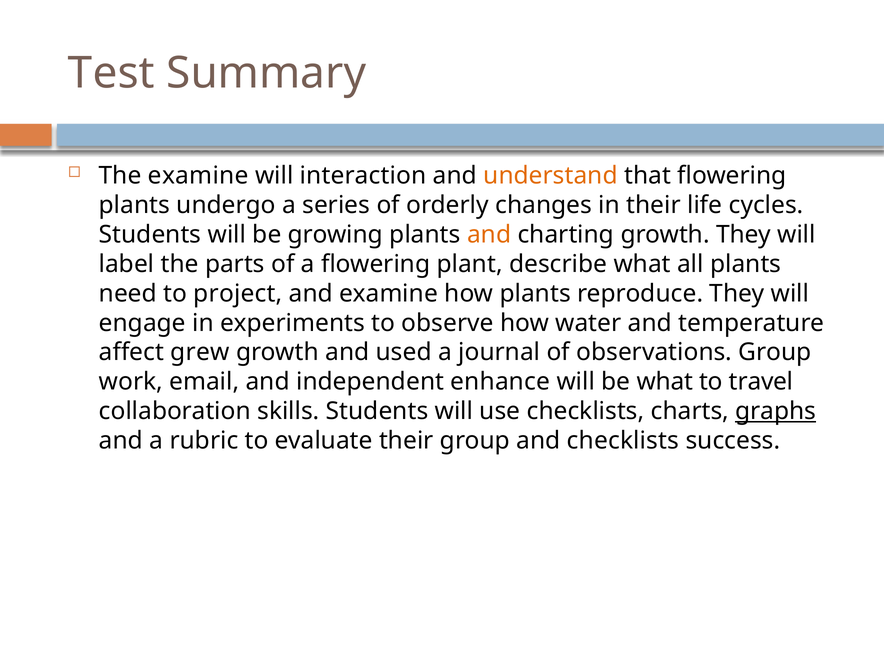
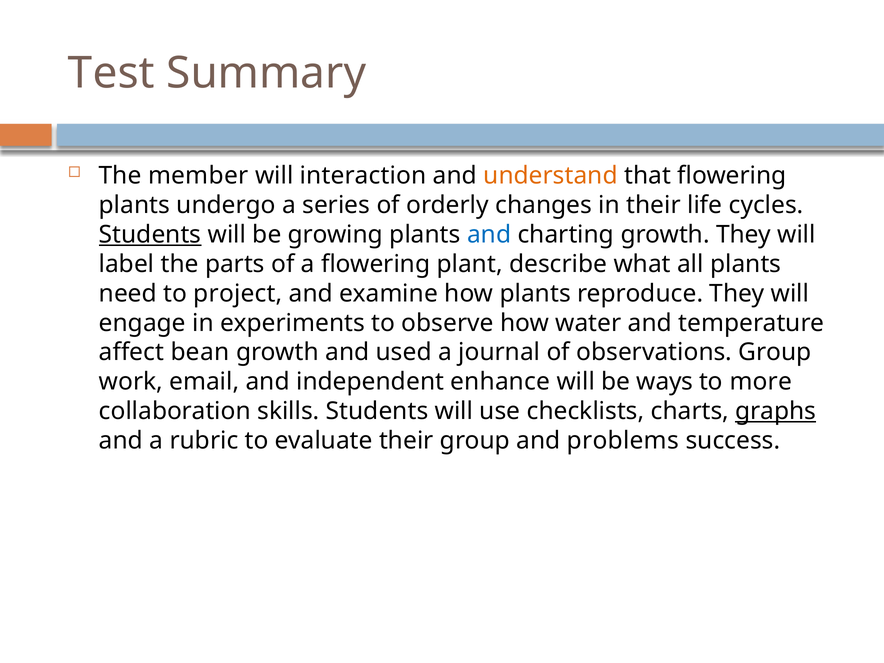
The examine: examine -> member (198, 176)
Students underline: none -> present (150, 234)
and colour: orange -> blue (489, 234)
grew: grew -> bean (200, 352)
be what: what -> ways (665, 382)
travel: travel -> more (761, 382)
and checklists: checklists -> problems (623, 441)
